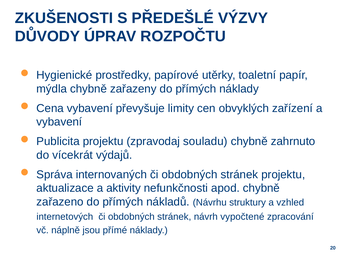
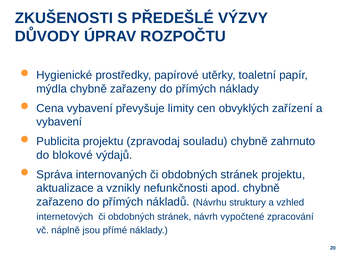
vícekrát: vícekrát -> blokové (73, 155)
aktivity: aktivity -> vznikly (123, 188)
